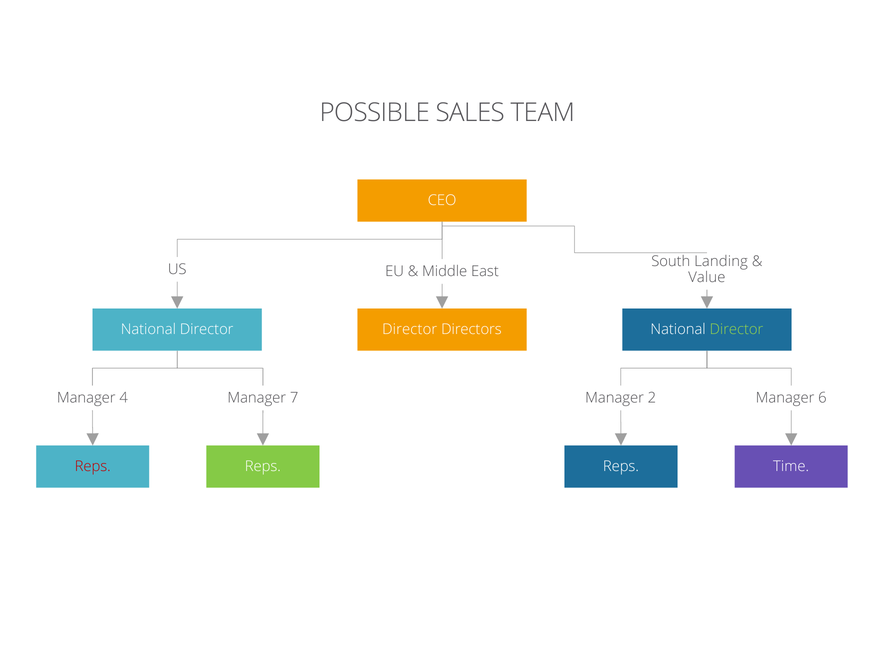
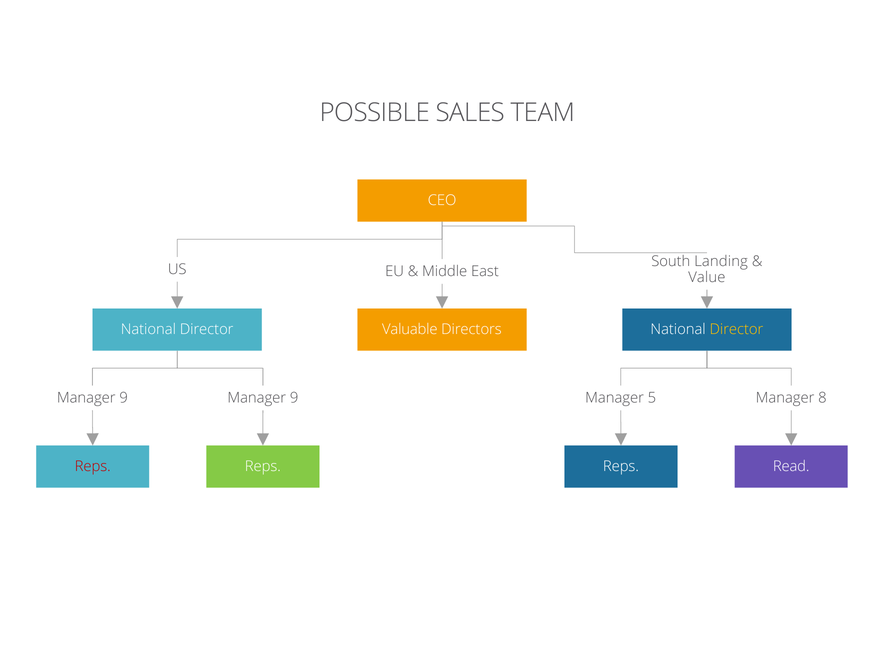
Director Director: Director -> Valuable (410, 330)
Director colour: light green -> yellow (736, 330)
4: 4 -> 9 (124, 398)
7: 7 -> 9 (294, 398)
2: 2 -> 5 (652, 398)
6: 6 -> 8 (822, 398)
Time: Time -> Read (791, 466)
